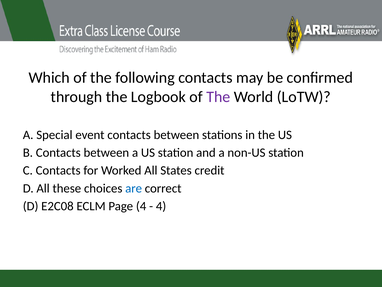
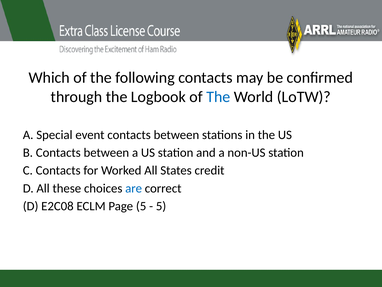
The colour: purple -> blue (218, 97)
Page 4: 4 -> 5 (141, 206)
4: 4 -> 5 (161, 206)
